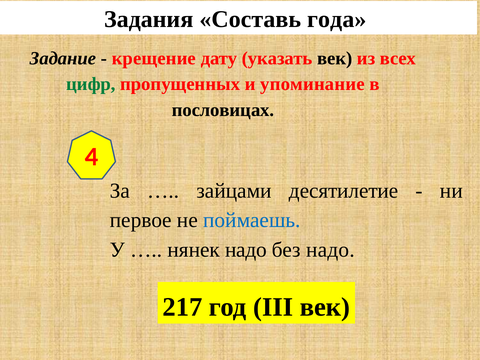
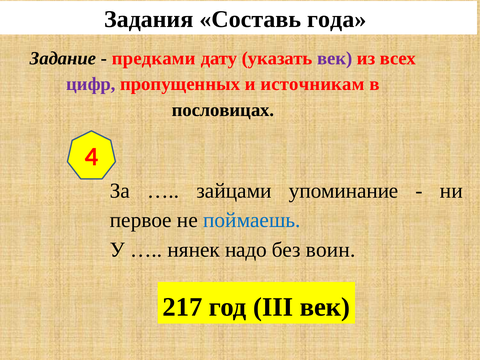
крещение: крещение -> предками (154, 58)
век colour: black -> purple (335, 58)
цифр colour: green -> purple (91, 84)
упоминание: упоминание -> источникам (312, 84)
десятилетие: десятилетие -> упоминание (344, 191)
без надо: надо -> воин (331, 250)
